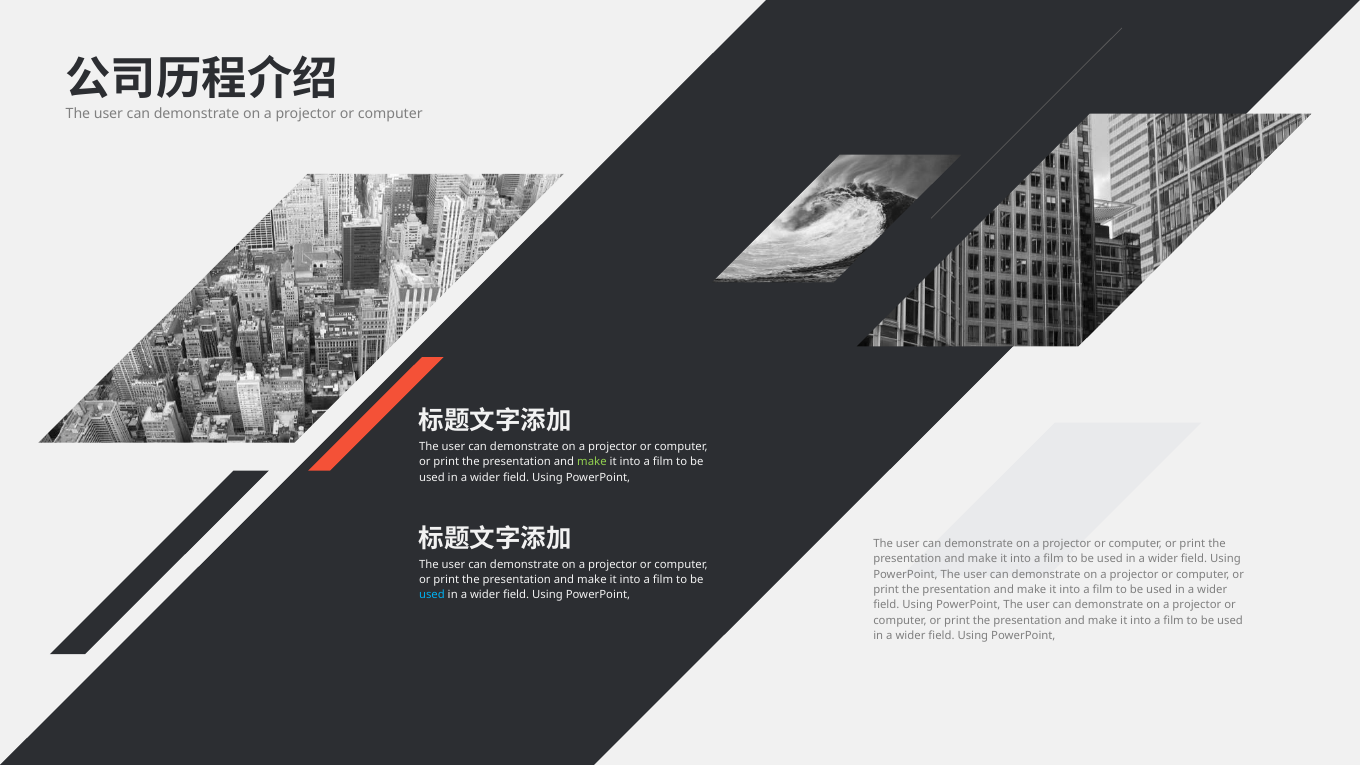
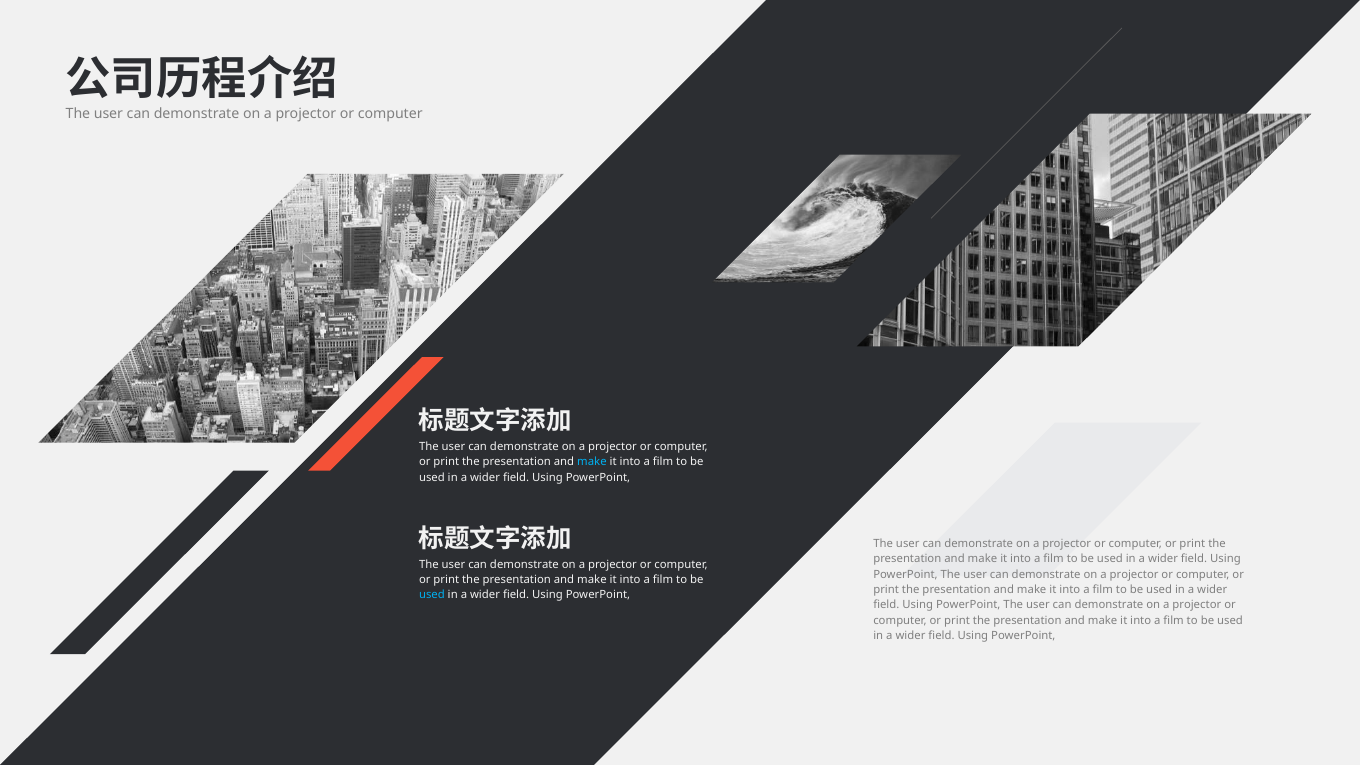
make colour: light green -> light blue (592, 462)
